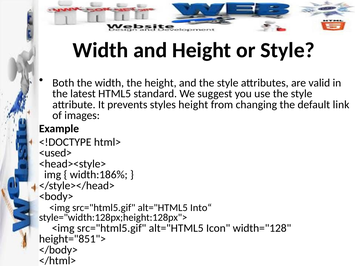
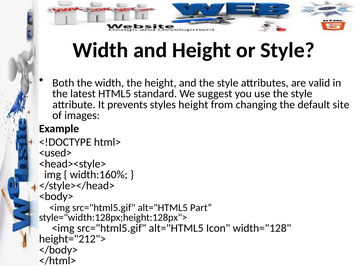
link: link -> site (341, 105)
width:186%: width:186% -> width:160% (99, 175)
Into“: Into“ -> Part“ (201, 208)
height="851">: height="851"> -> height="212"> (72, 239)
